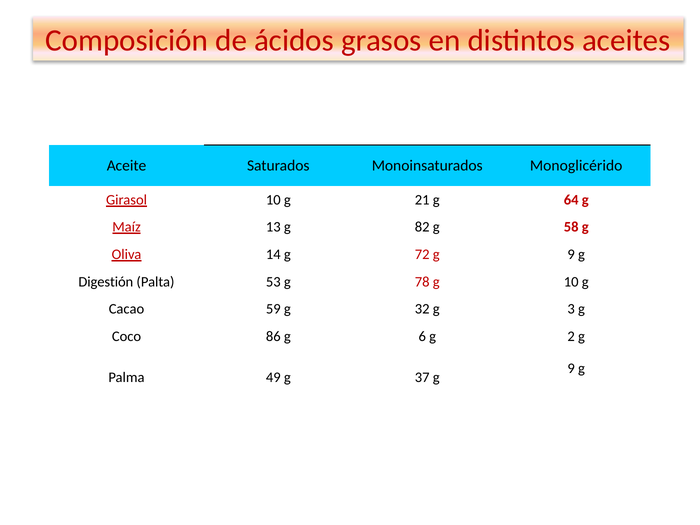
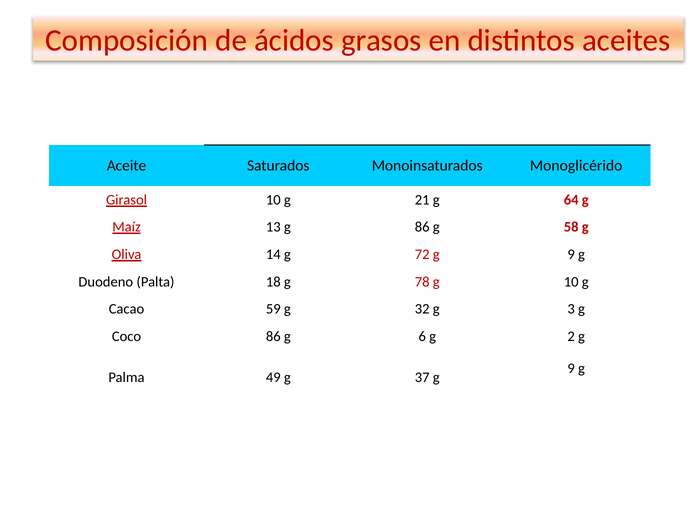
g 82: 82 -> 86 (422, 227)
Digestión: Digestión -> Duodeno (106, 282)
53: 53 -> 18 (273, 282)
